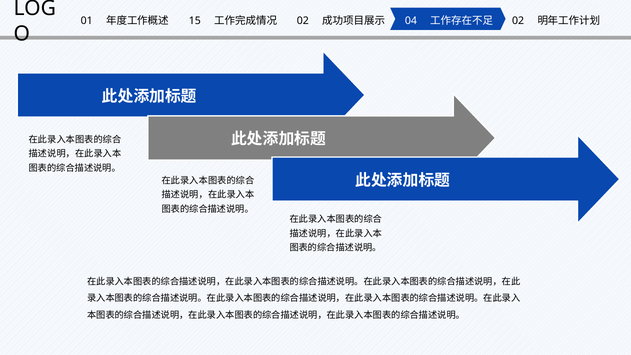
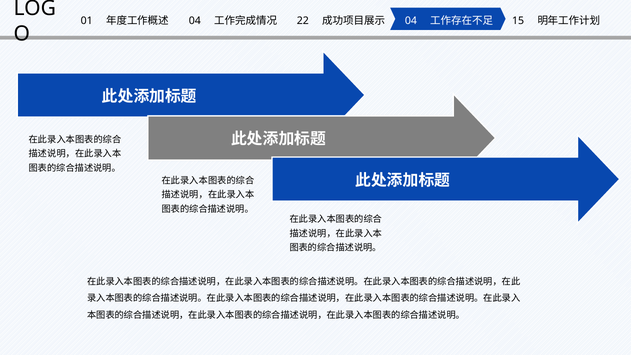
15: 15 -> 04 (195, 21)
02: 02 -> 22 (303, 21)
02: 02 -> 15 (518, 21)
